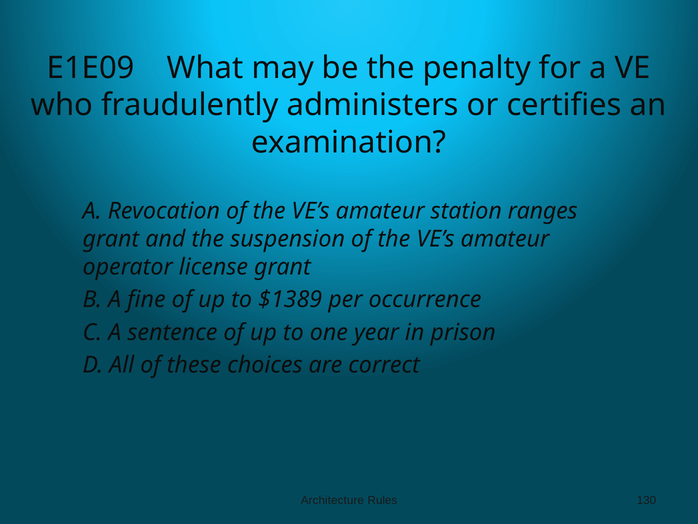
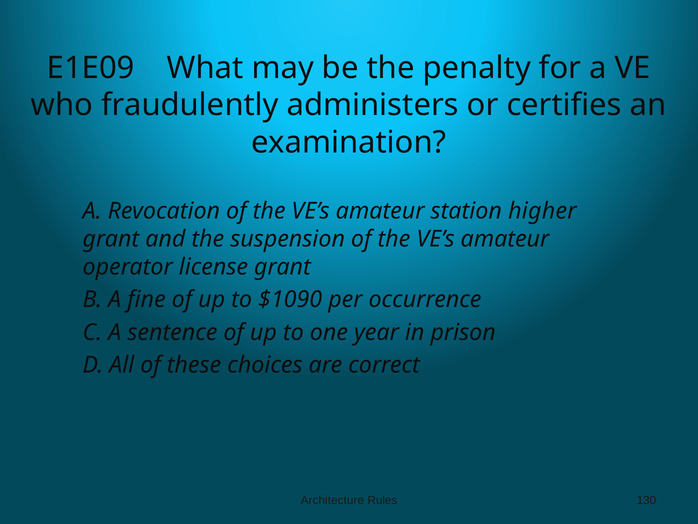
ranges: ranges -> higher (542, 211)
$1389: $1389 -> $1090 (290, 299)
